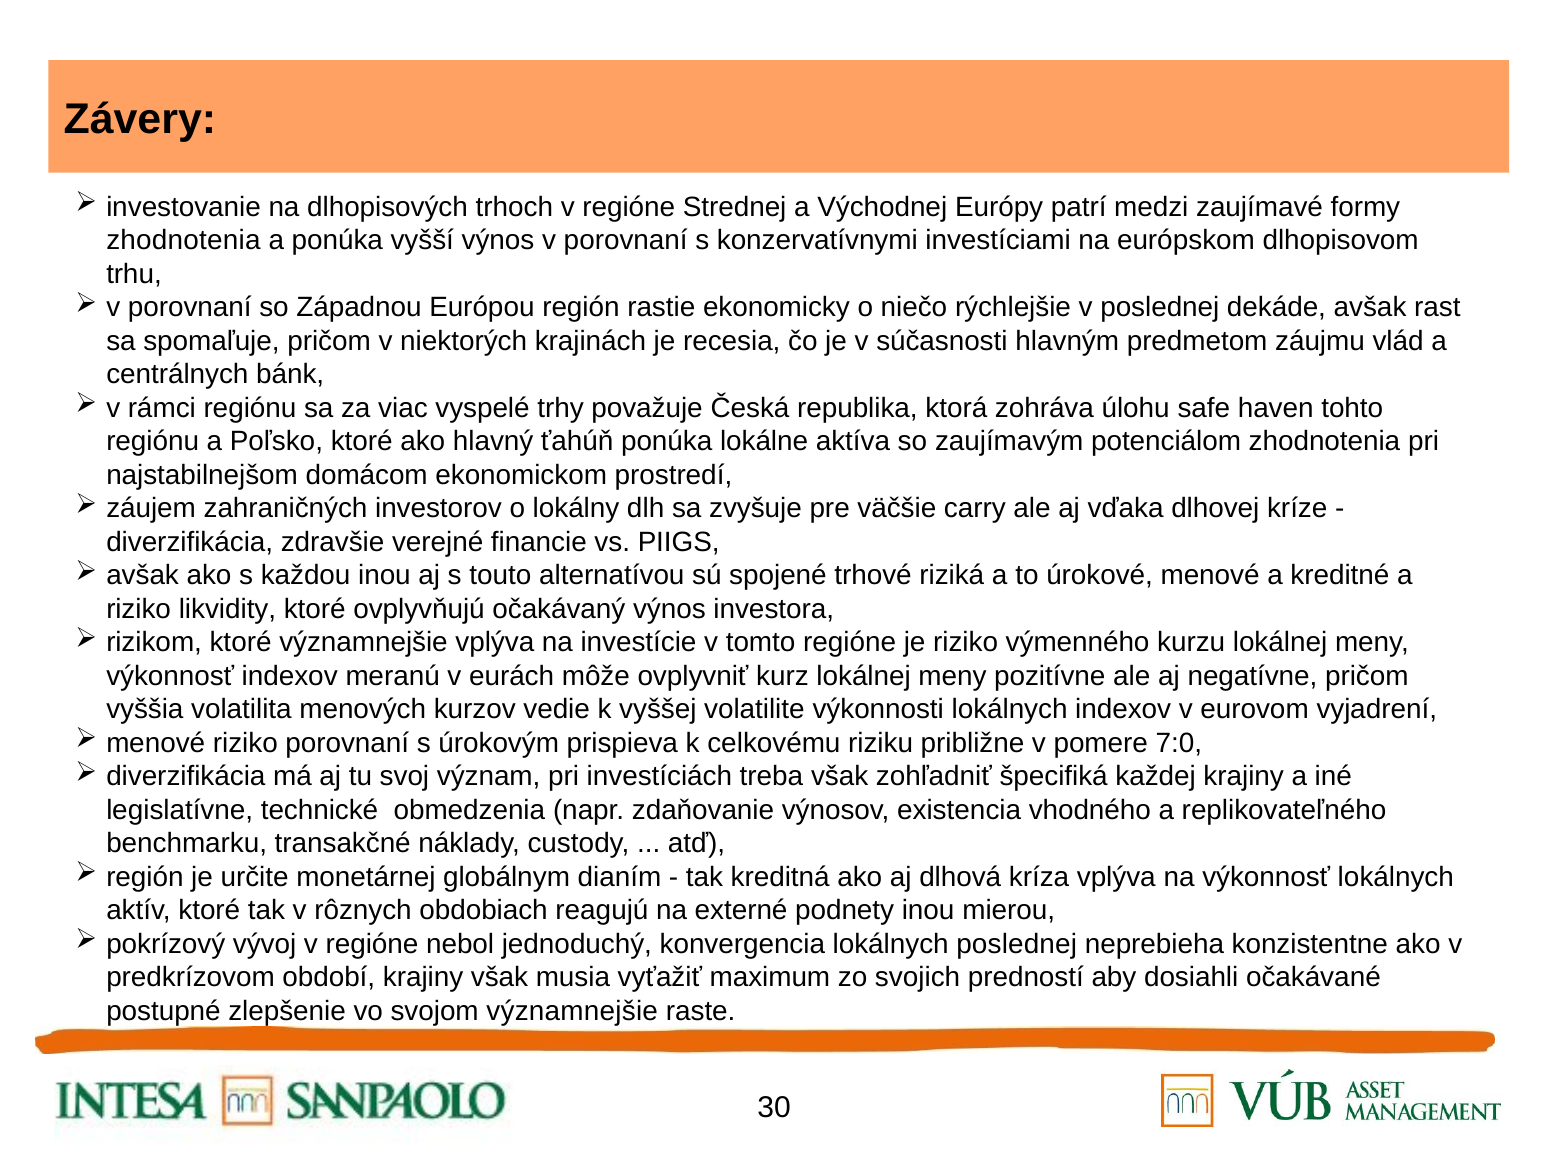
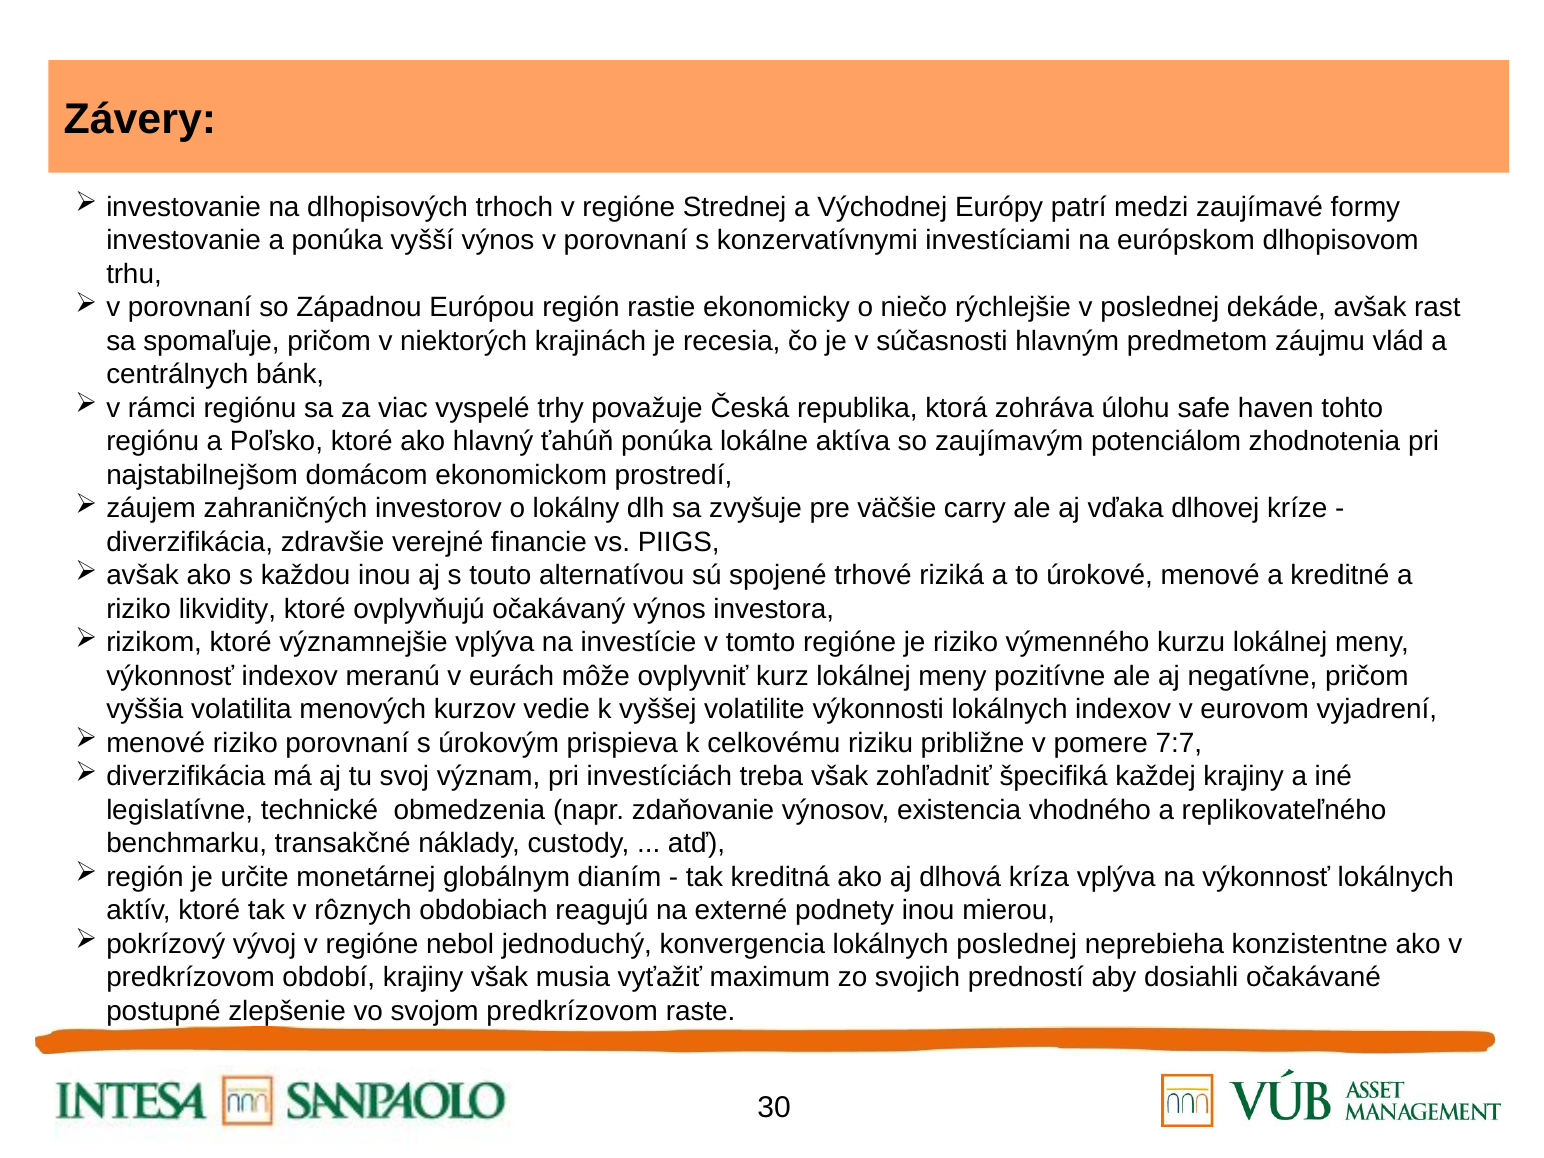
zhodnotenia: zhodnotenia -> investovanie (184, 241)
7:0: 7:0 -> 7:7 (1179, 743)
svojom významnejšie: významnejšie -> predkrízovom (572, 1011)
